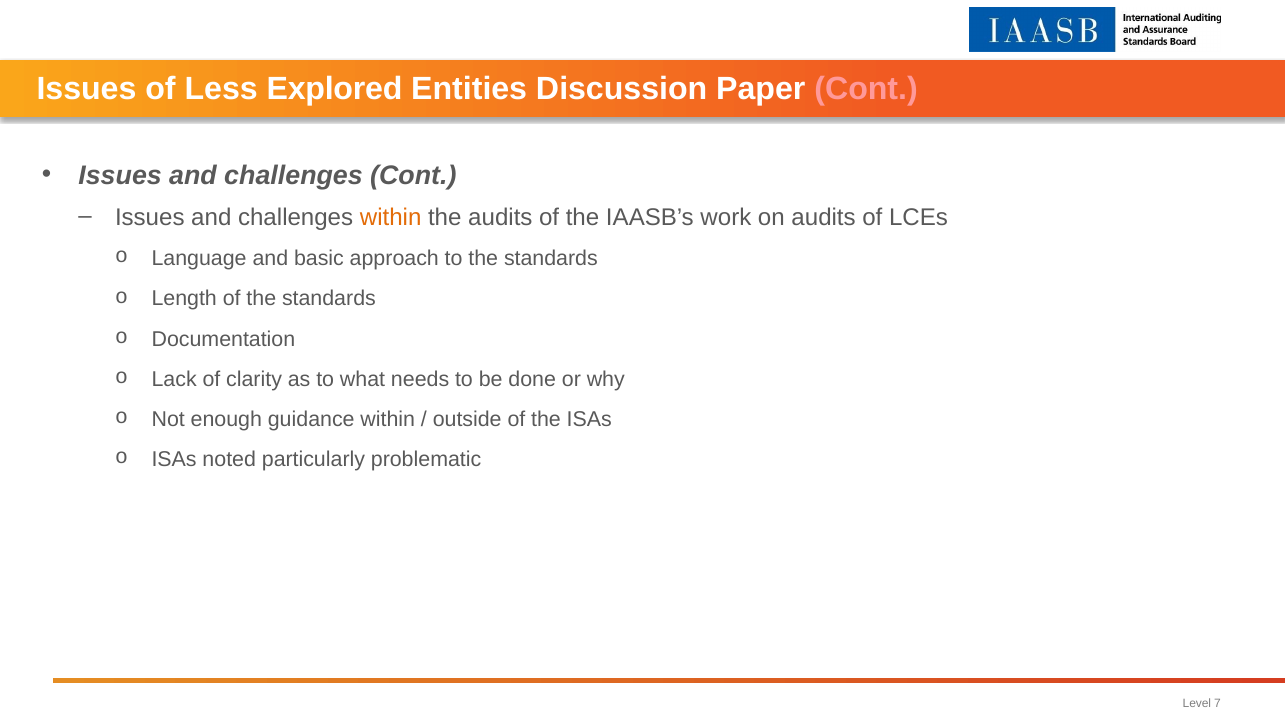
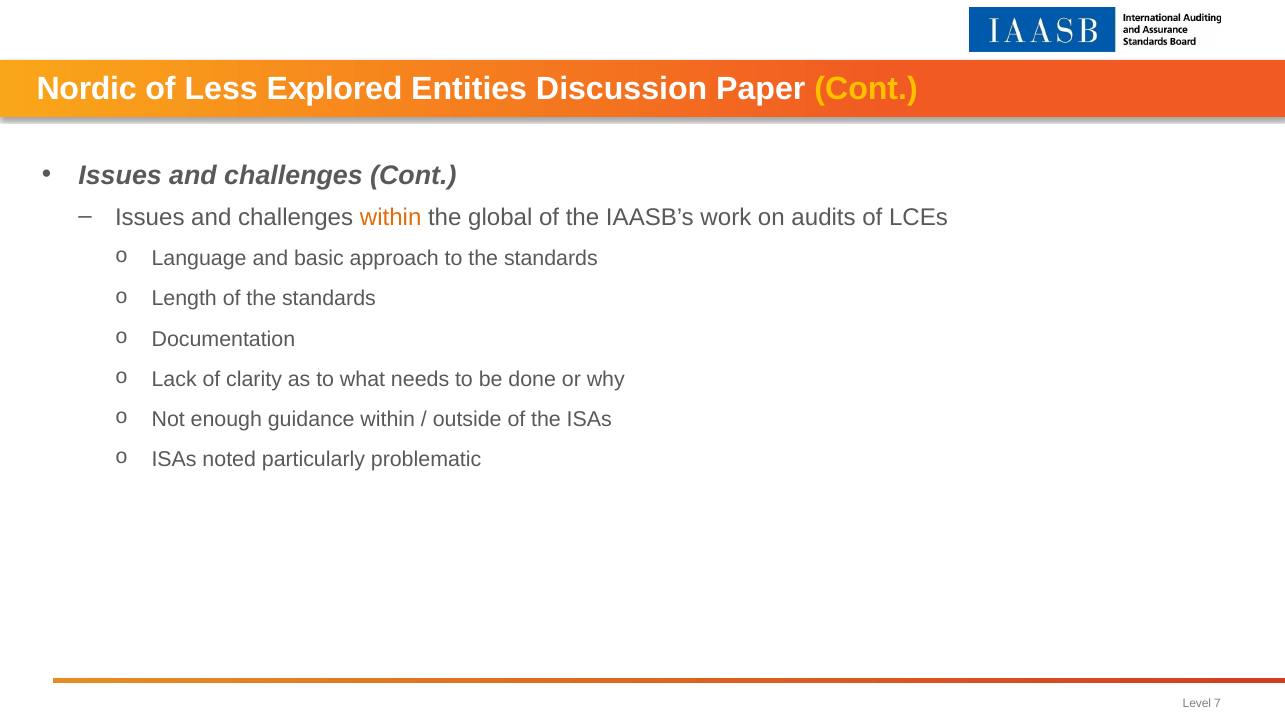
Issues: Issues -> Nordic (87, 89)
Cont colour: pink -> yellow (866, 89)
the audits: audits -> global (500, 217)
